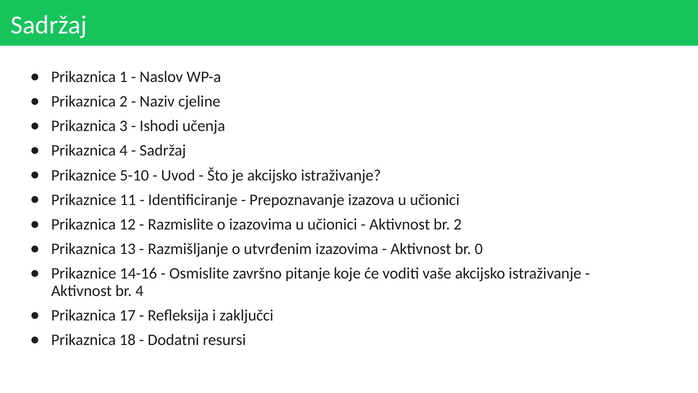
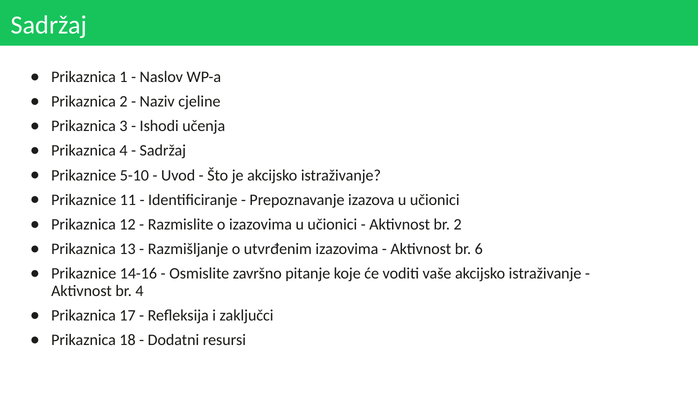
0: 0 -> 6 (479, 249)
